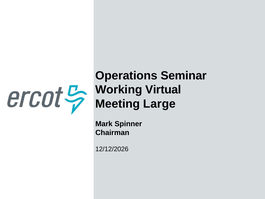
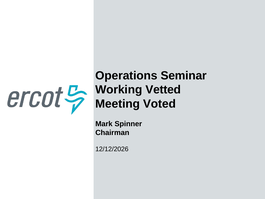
Virtual: Virtual -> Vetted (163, 90)
Large: Large -> Voted (159, 104)
